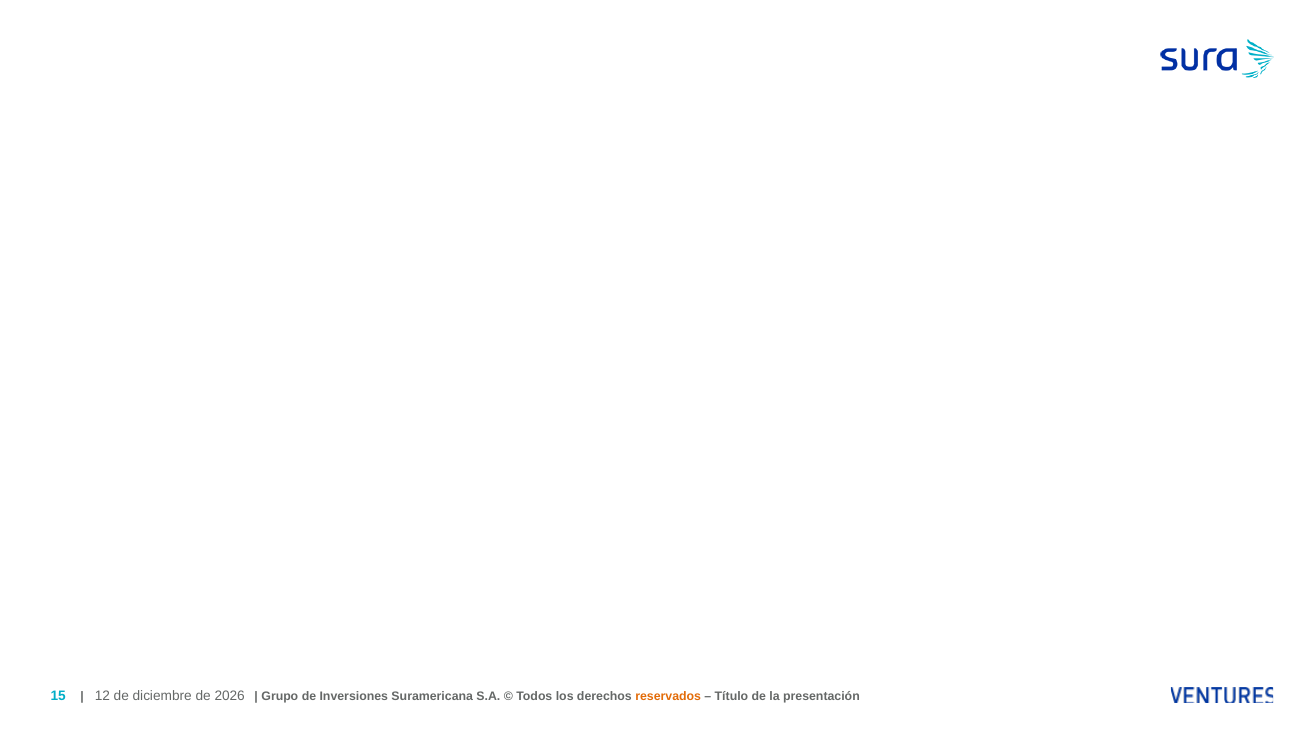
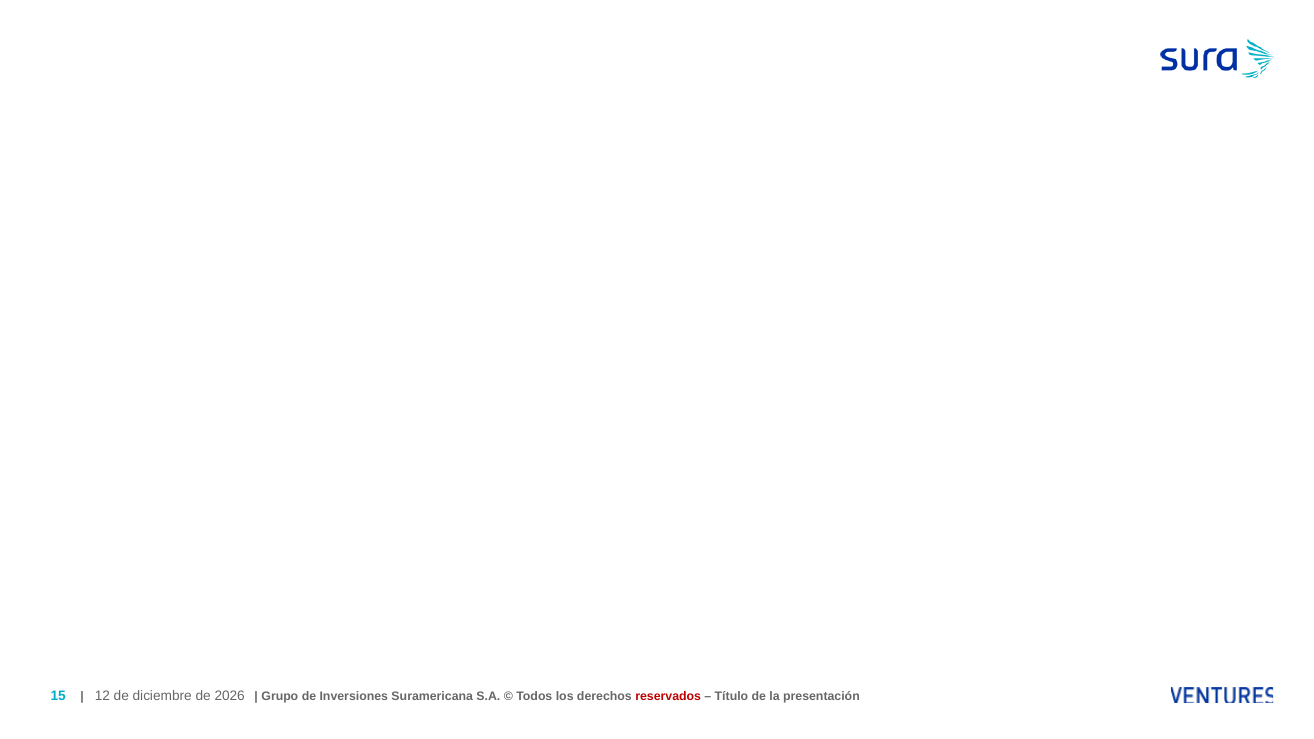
reservados colour: orange -> red (668, 697)
